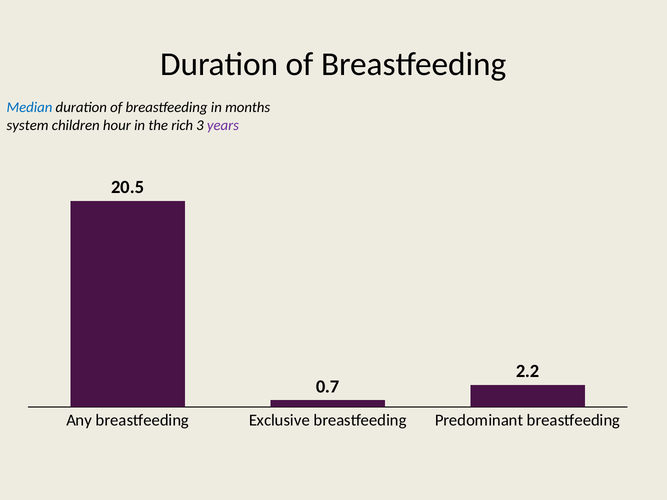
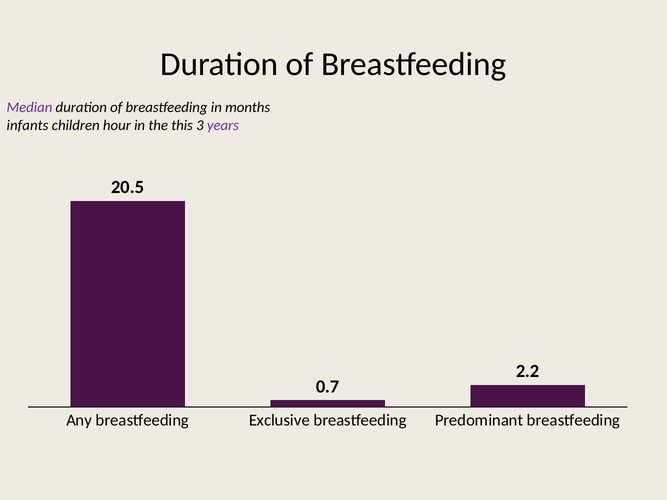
Median colour: blue -> purple (29, 108)
system: system -> infants (28, 125)
rich: rich -> this (182, 125)
